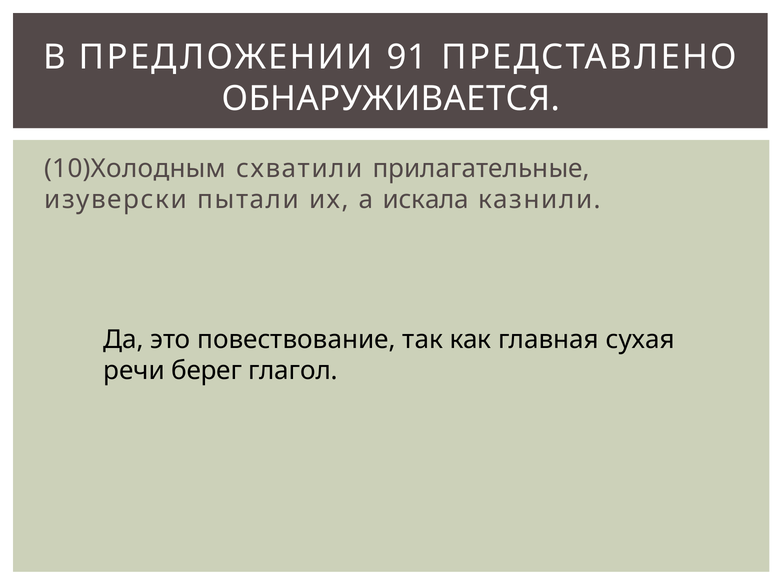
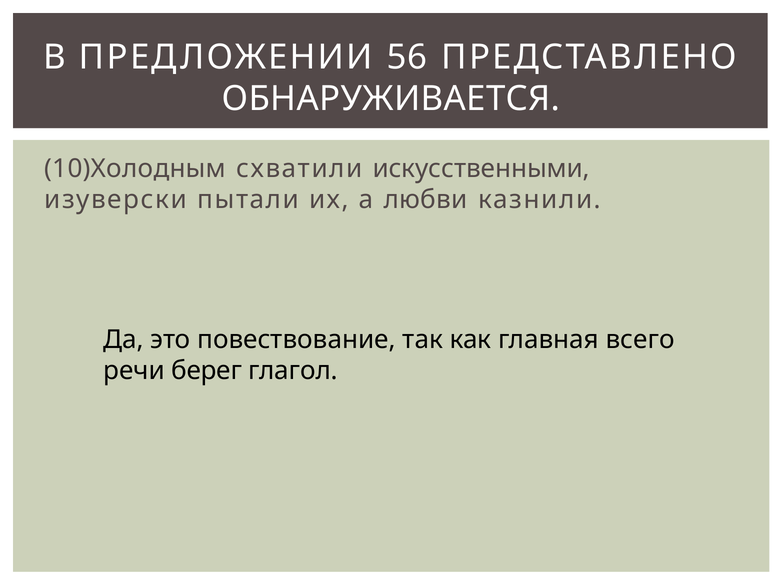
91: 91 -> 56 (407, 57)
прилагательные: прилагательные -> искусственными (481, 169)
искала: искала -> любви (426, 200)
сухая: сухая -> всего (640, 340)
